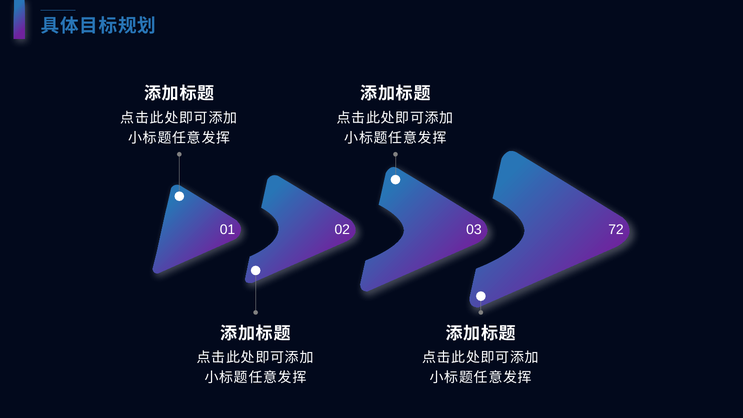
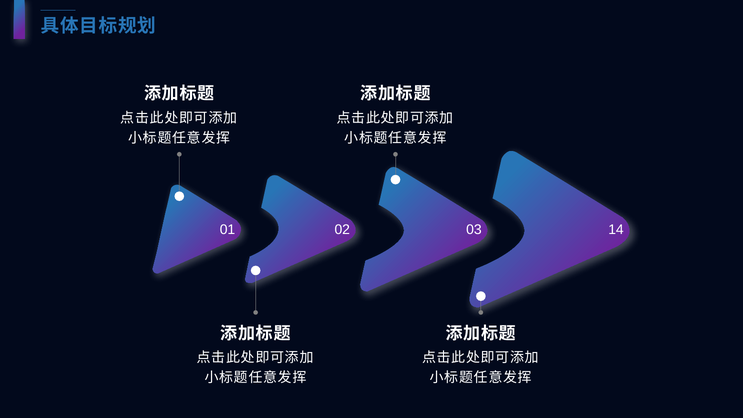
72: 72 -> 14 (616, 230)
